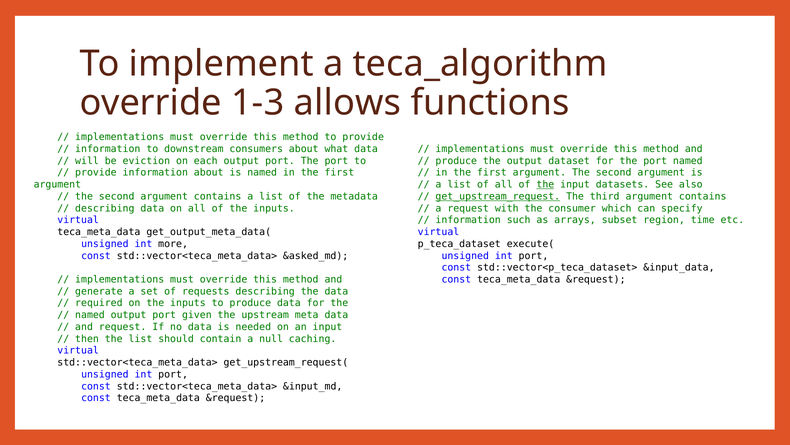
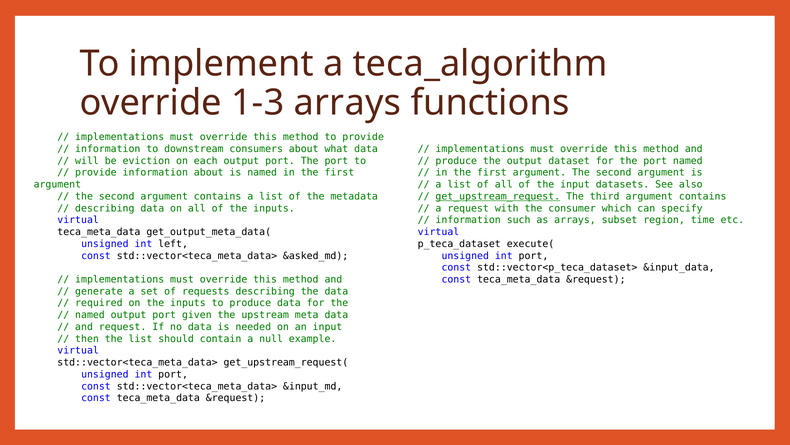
1-3 allows: allows -> arrays (347, 103)
the underline: present -> none (545, 184)
more: more -> left (173, 244)
caching: caching -> example (313, 338)
